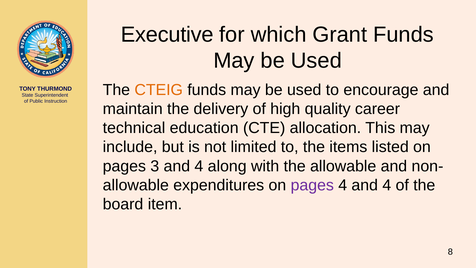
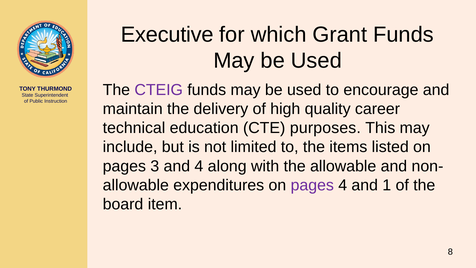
CTEIG colour: orange -> purple (159, 90)
allocation: allocation -> purposes (325, 128)
4 and 4: 4 -> 1 (387, 185)
